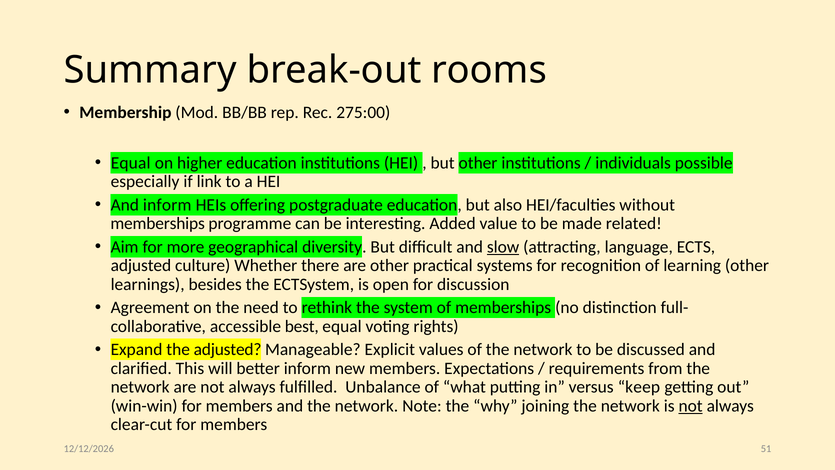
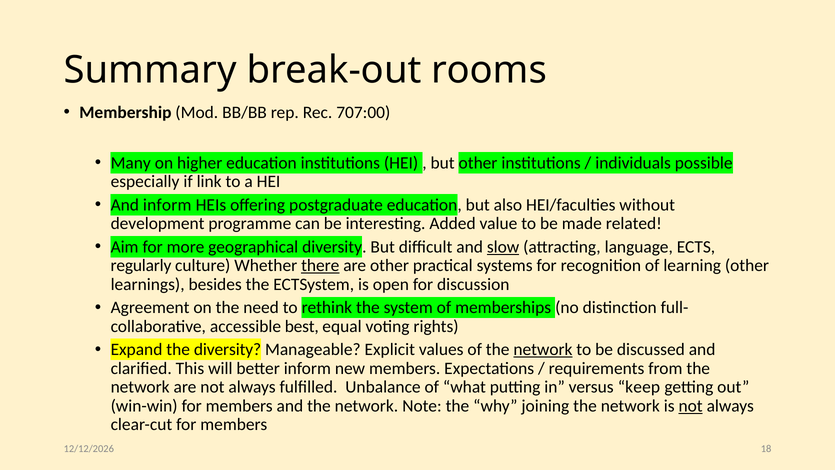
275:00: 275:00 -> 707:00 (363, 112)
Equal: Equal -> Many (131, 163)
memberships: memberships -> development (158, 224)
adjusted: adjusted -> regularly (141, 265)
there underline: none -> present (320, 265)
the adjusted: adjusted -> diversity (228, 349)
network underline: none -> present (543, 349)
51: 51 -> 18 (766, 448)
